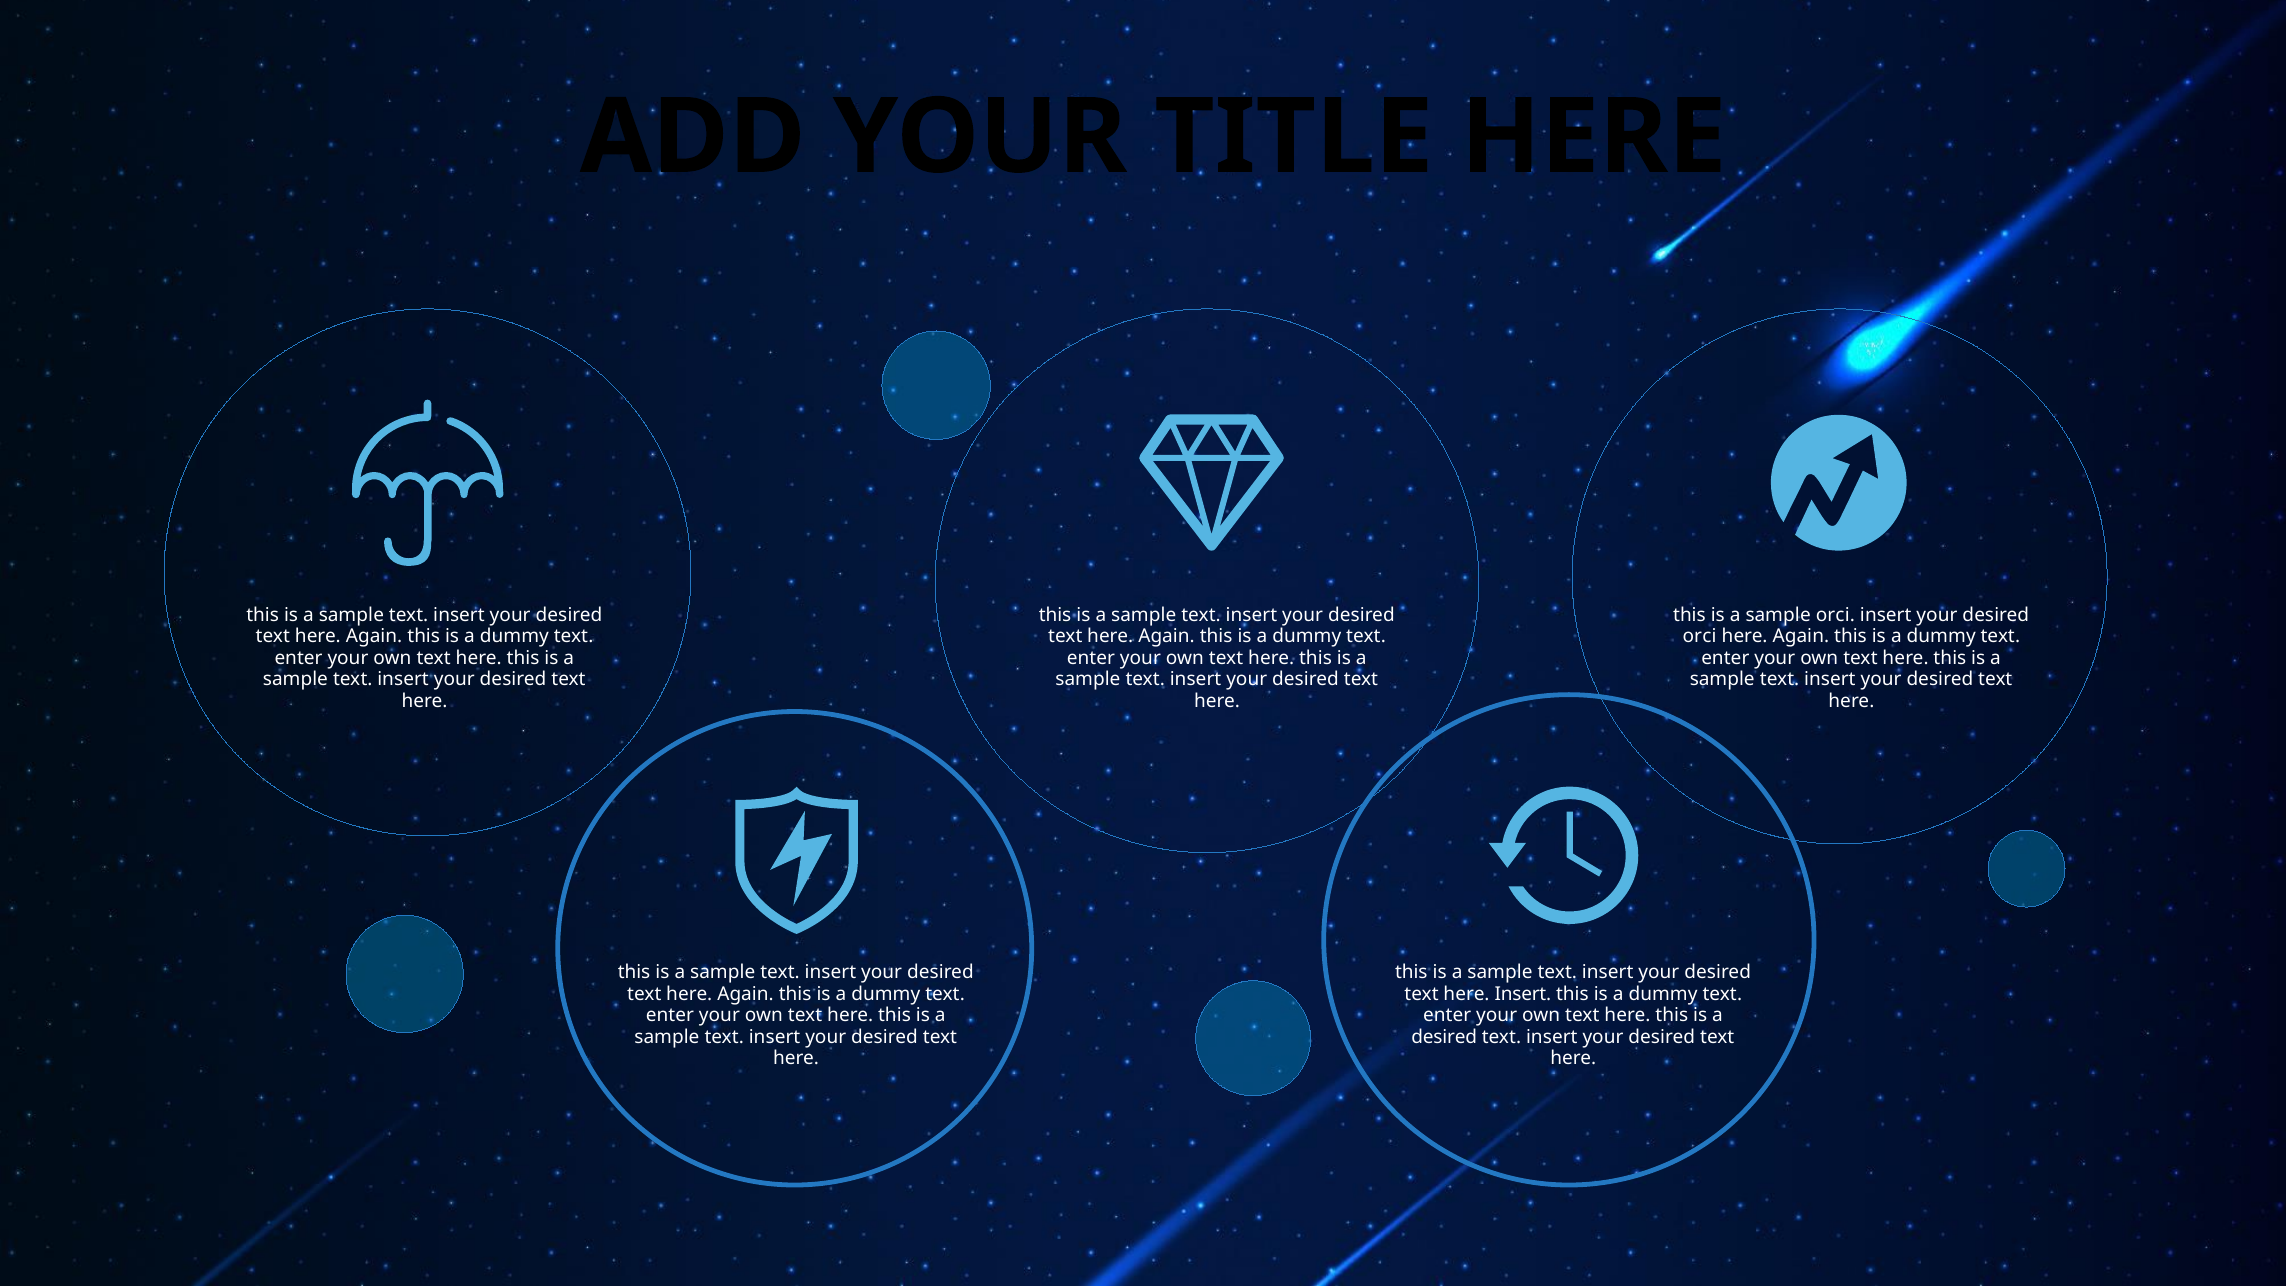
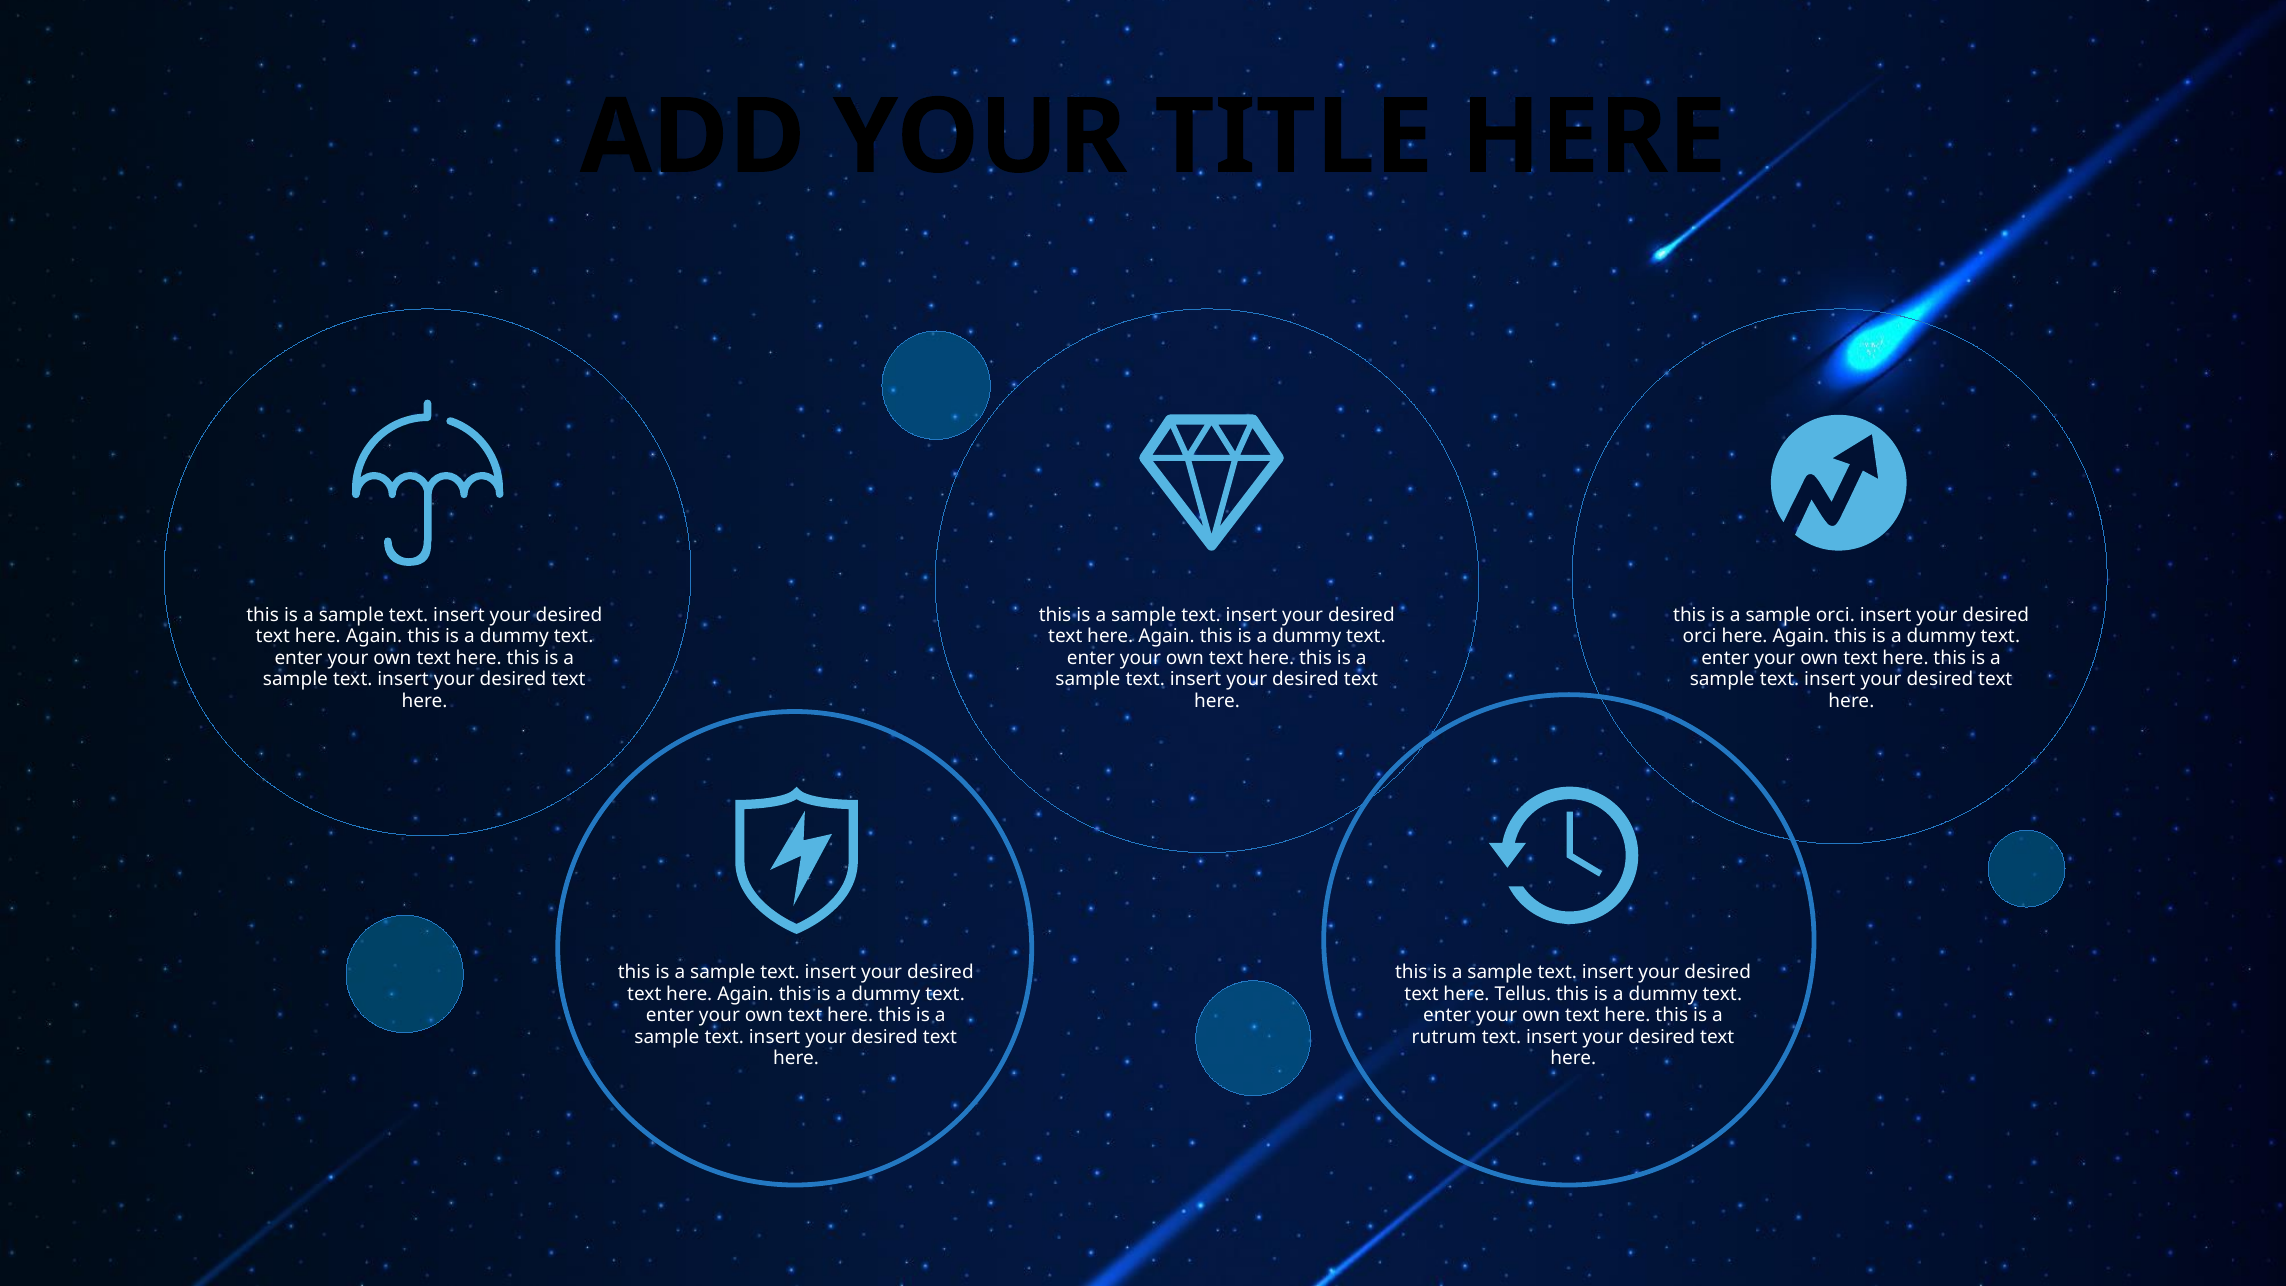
here Insert: Insert -> Tellus (1523, 994)
desired: desired -> rutrum (1444, 1037)
